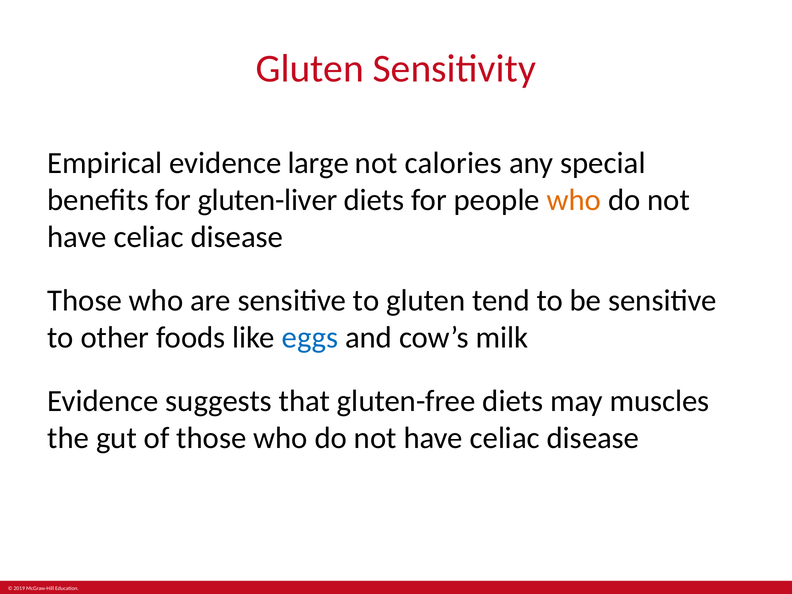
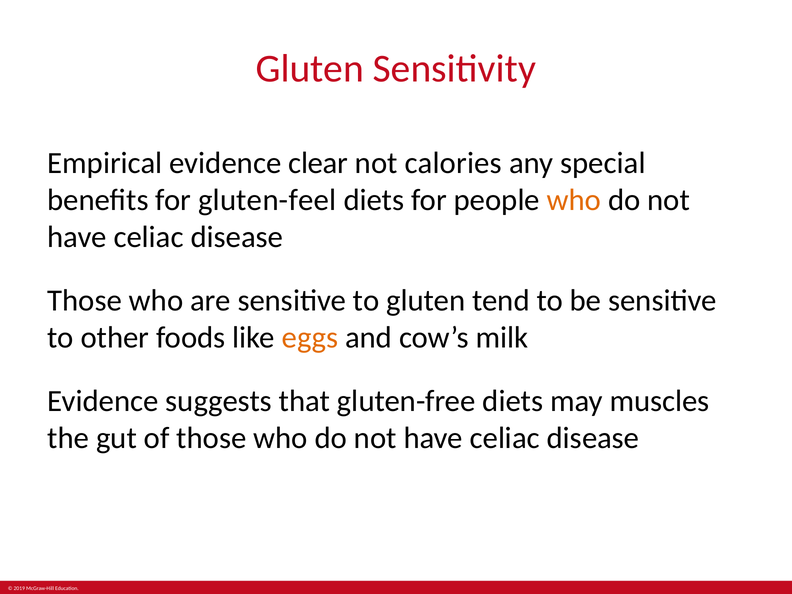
large: large -> clear (318, 163)
gluten-liver: gluten-liver -> gluten-feel (267, 200)
eggs colour: blue -> orange (310, 337)
